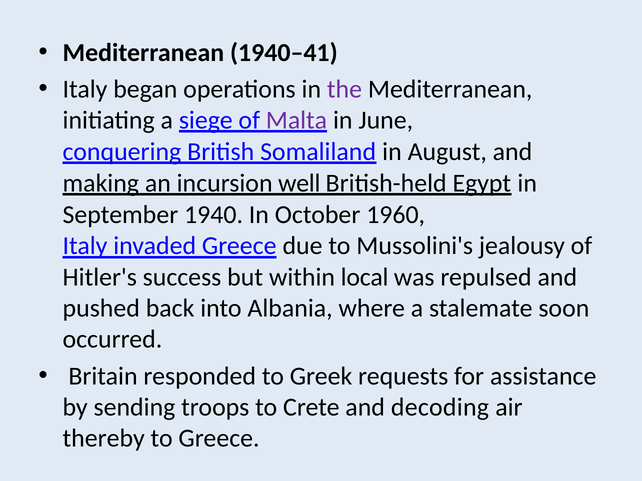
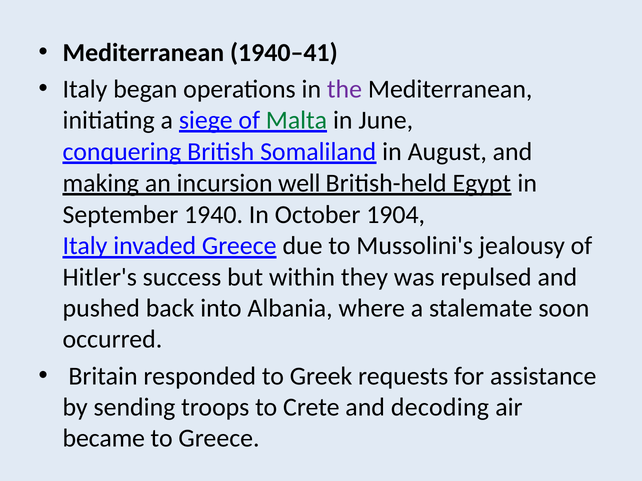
Malta colour: purple -> green (296, 120)
1960: 1960 -> 1904 (396, 215)
local: local -> they (364, 278)
thereby: thereby -> became (104, 439)
